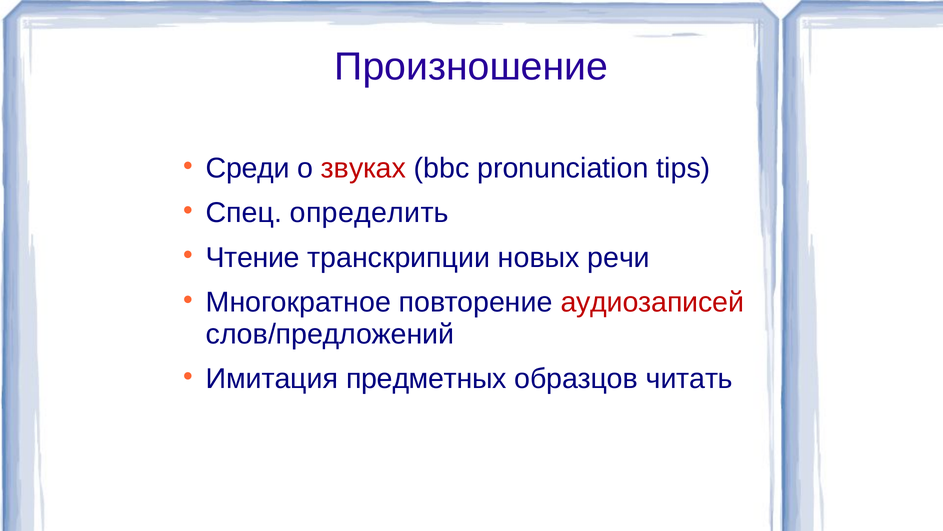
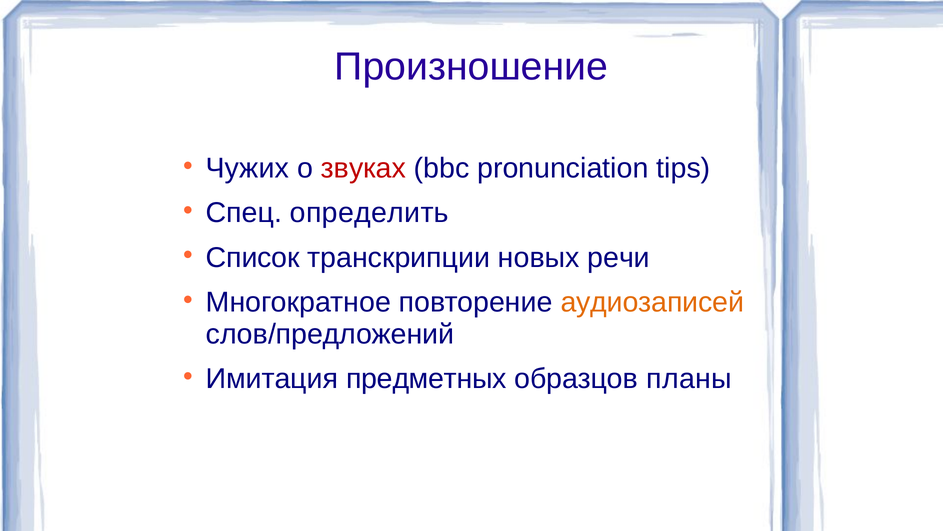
Среди: Среди -> Чужих (247, 168)
Чтение: Чтение -> Список (253, 257)
аудиозаписей colour: red -> orange (652, 302)
читать: читать -> планы (689, 378)
